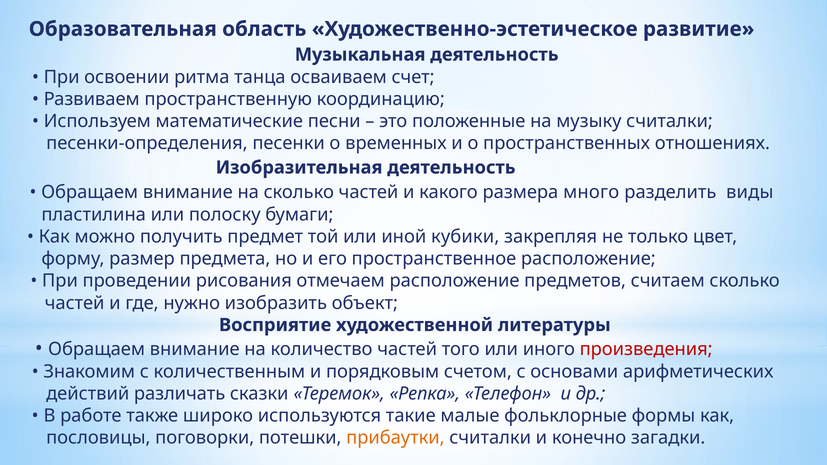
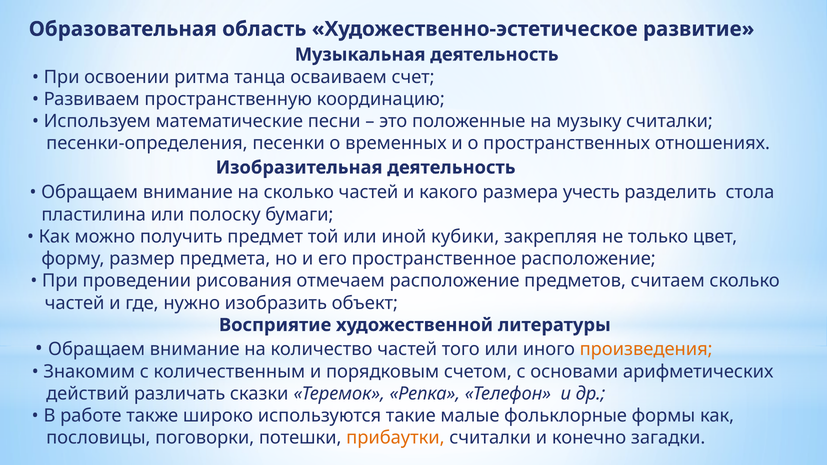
много: много -> учесть (591, 192)
виды: виды -> стола (750, 192)
произведения colour: red -> orange (646, 349)
